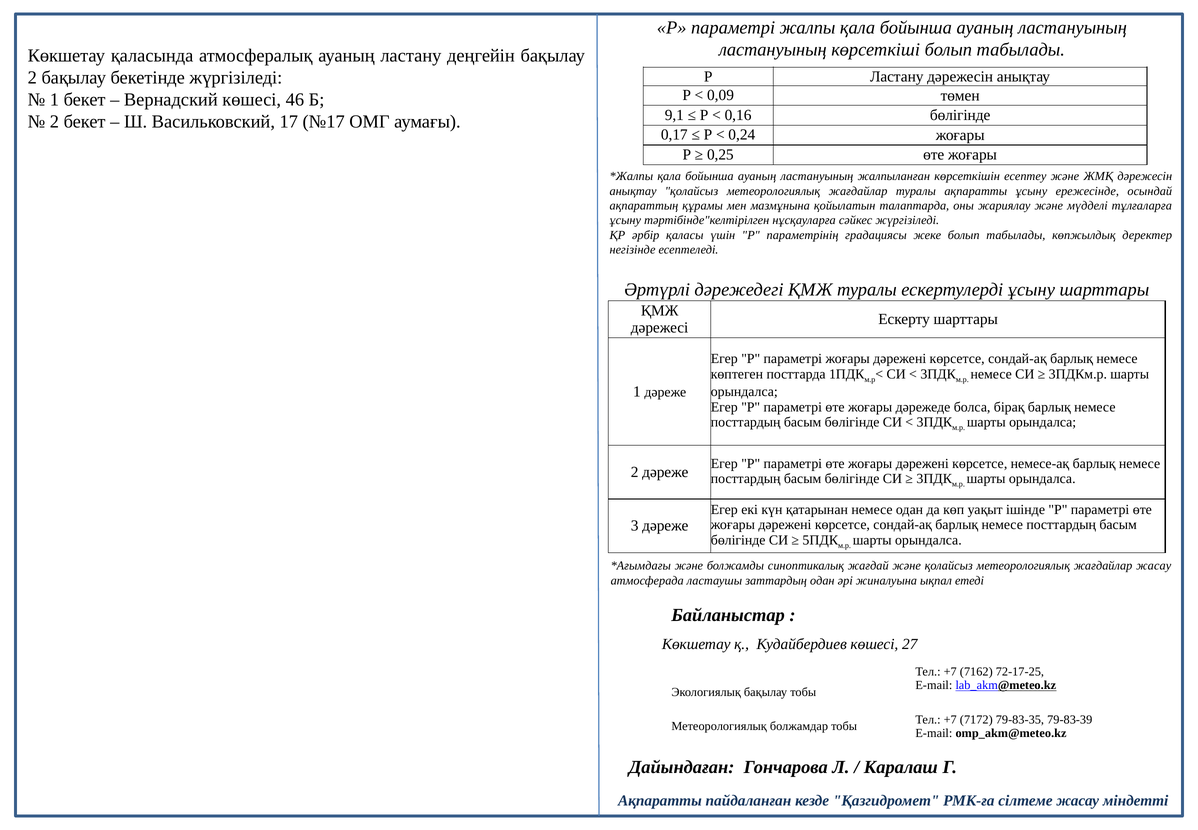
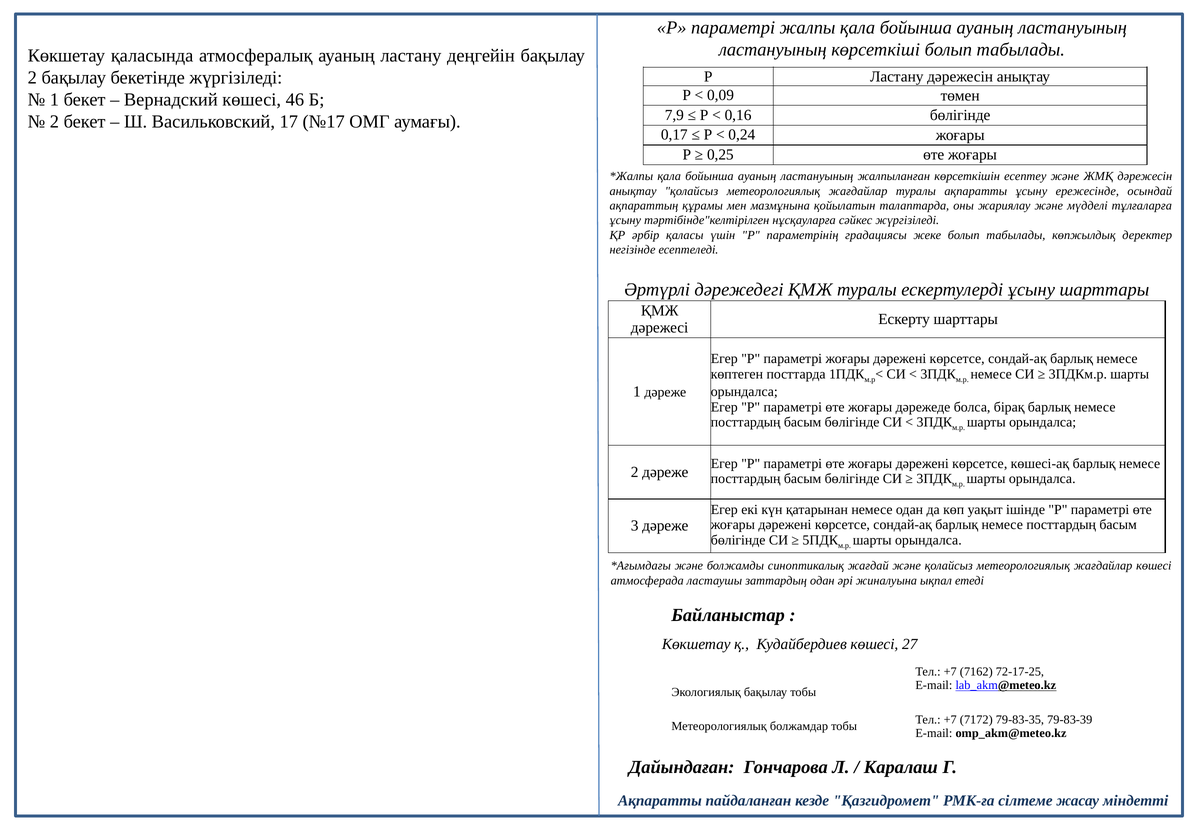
9,1: 9,1 -> 7,9 (674, 115)
немесе-ақ: немесе-ақ -> көшесі-ақ (1040, 463)
жағдайлар жасау: жасау -> көшесі (1154, 565)
